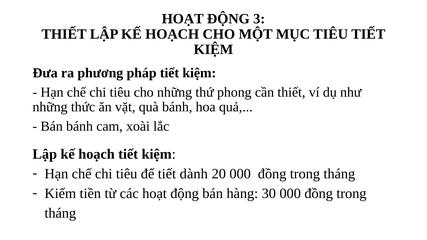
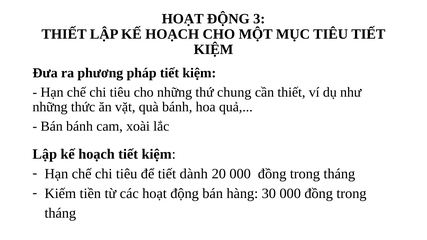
phong: phong -> chung (234, 92)
